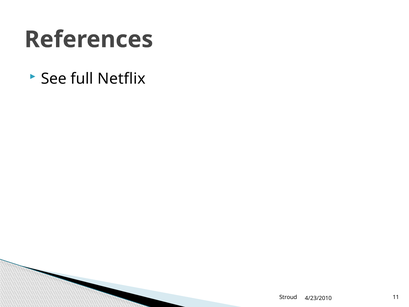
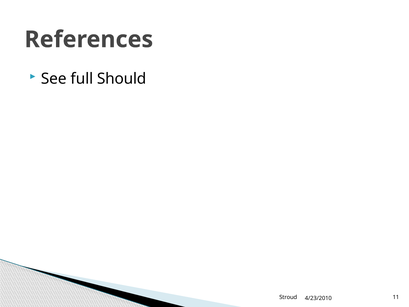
Netflix: Netflix -> Should (122, 79)
